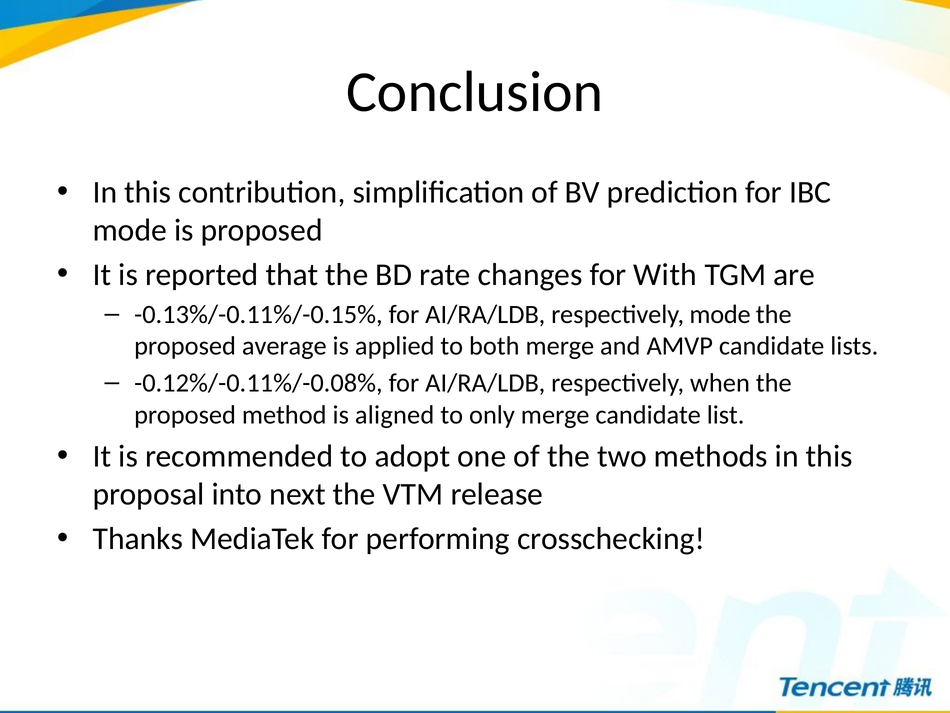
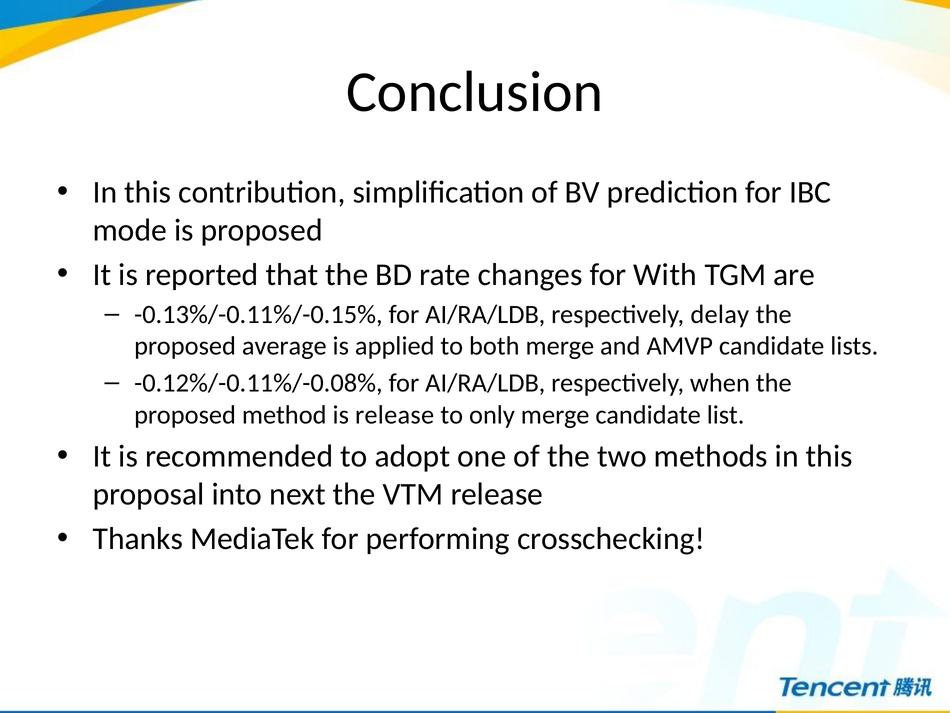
respectively mode: mode -> delay (720, 314)
is aligned: aligned -> release (395, 415)
